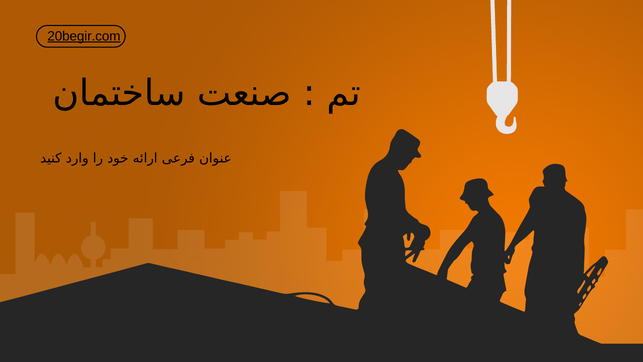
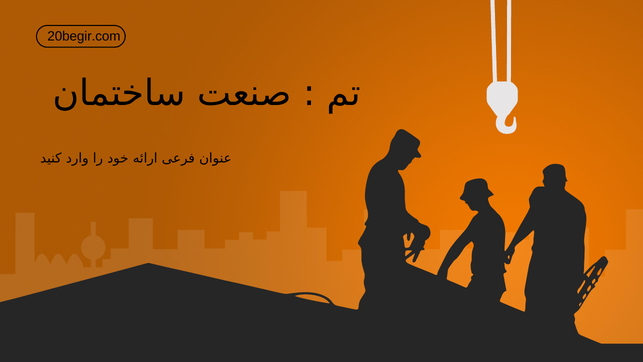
20begir.com underline: present -> none (84, 36)
